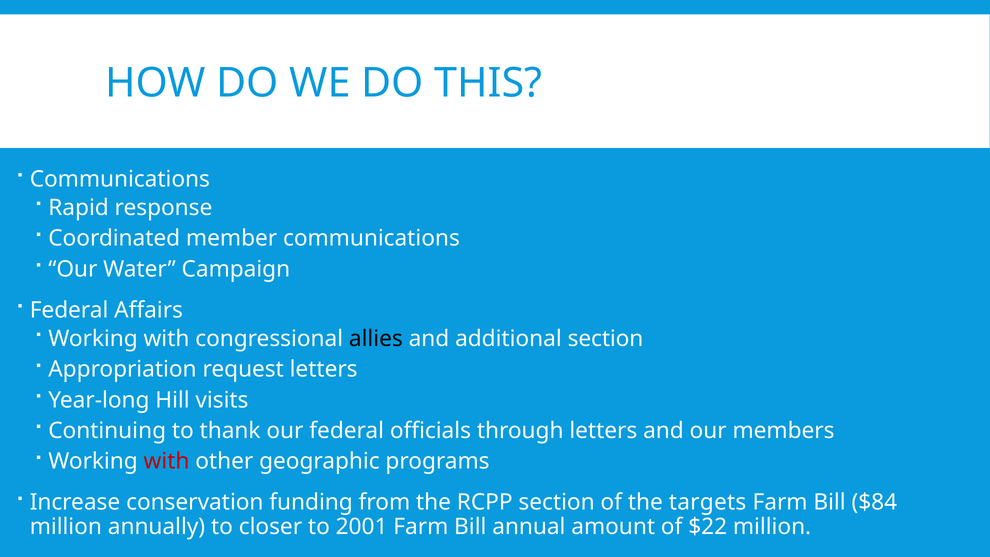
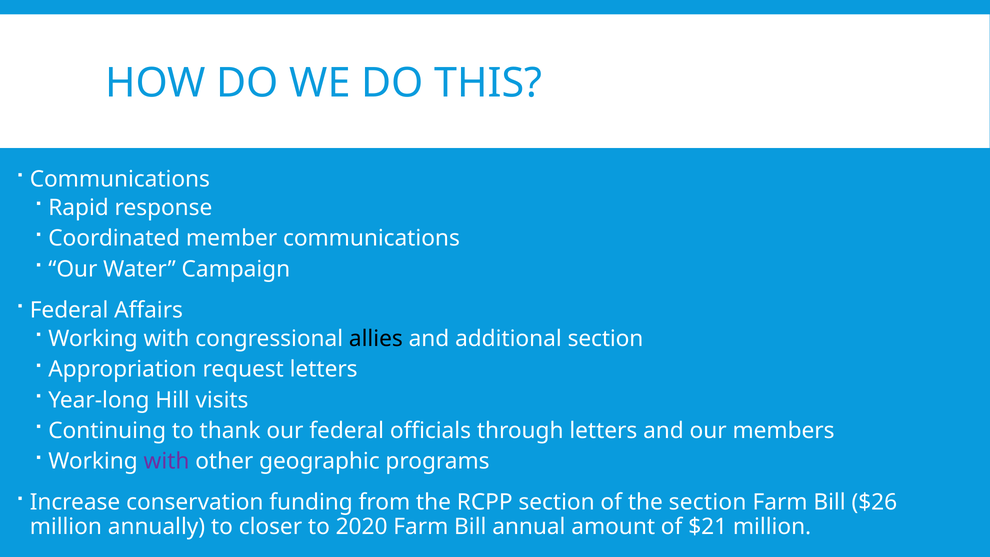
with colour: red -> purple (167, 461)
the targets: targets -> section (708, 502)
$84: $84 -> $26 (874, 502)
2001: 2001 -> 2020 (362, 527)
$22: $22 -> $21 (708, 527)
